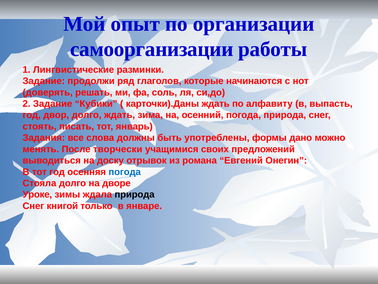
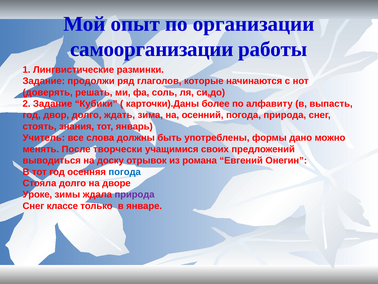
карточки).Даны ждать: ждать -> более (216, 104)
писать: писать -> знания (77, 126)
Задания: Задания -> Учитель (44, 138)
природа colour: black -> purple (135, 194)
книгой: книгой -> классе (62, 206)
